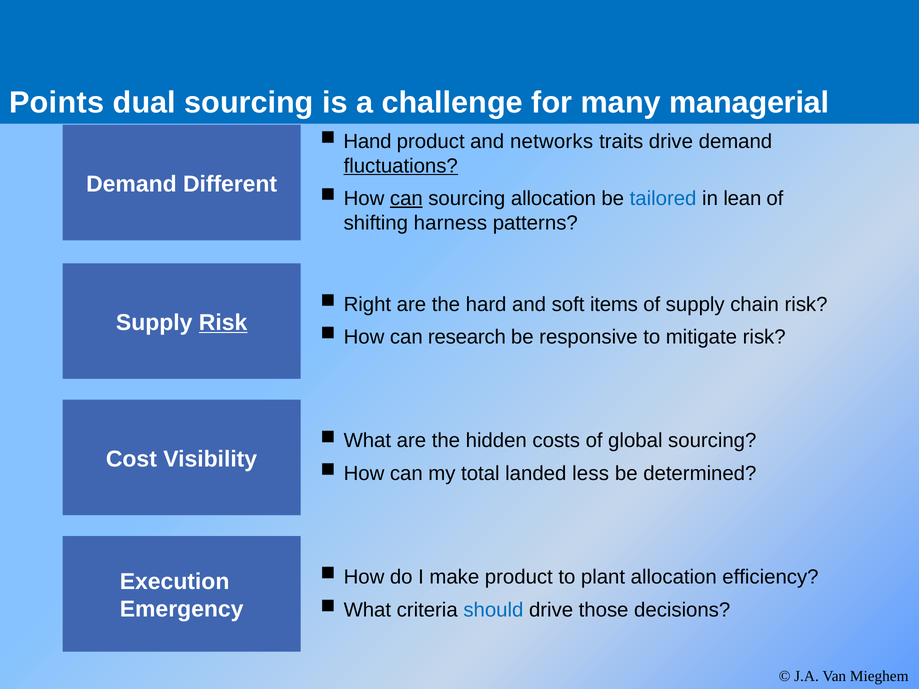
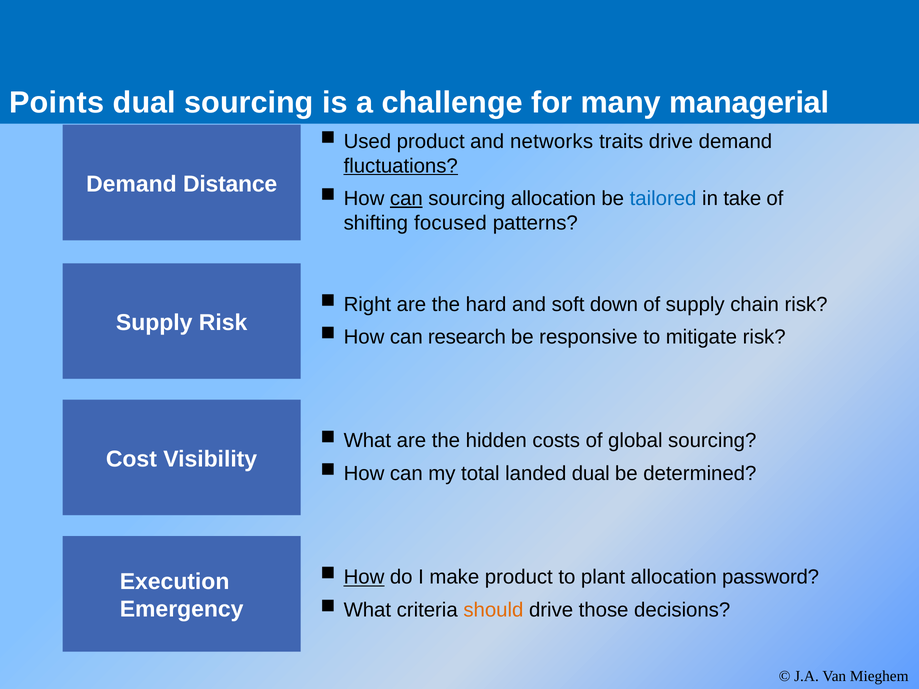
Hand: Hand -> Used (367, 141)
Different: Different -> Distance (230, 184)
lean: lean -> take (742, 199)
harness: harness -> focused (450, 223)
items: items -> down (614, 304)
Risk underline: present -> none (223, 323)
landed less: less -> dual (591, 474)
How underline: none -> present (364, 577)
efficiency: efficiency -> password (771, 577)
should colour: blue -> orange (493, 610)
